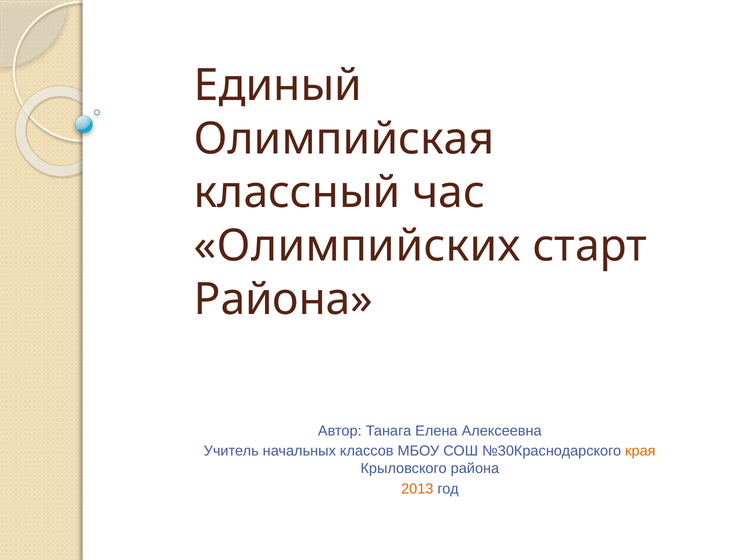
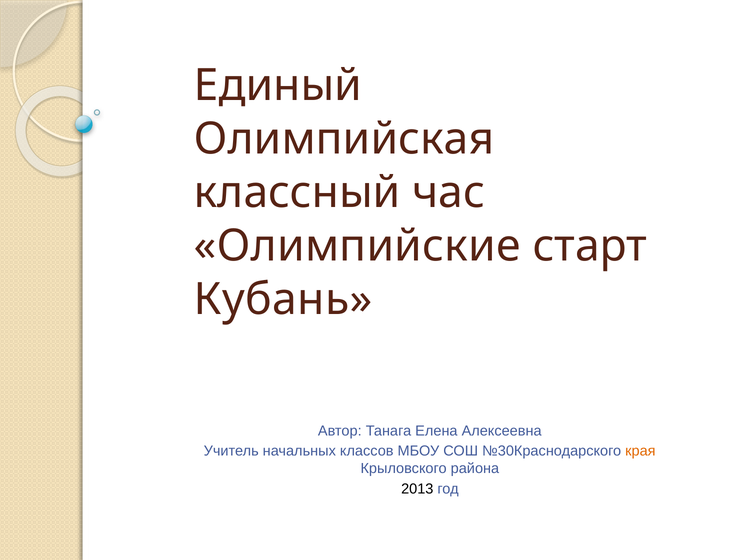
Олимпийских: Олимпийских -> Олимпийские (357, 246)
Района: Района -> Кубань (283, 299)
2013 colour: orange -> black (417, 489)
